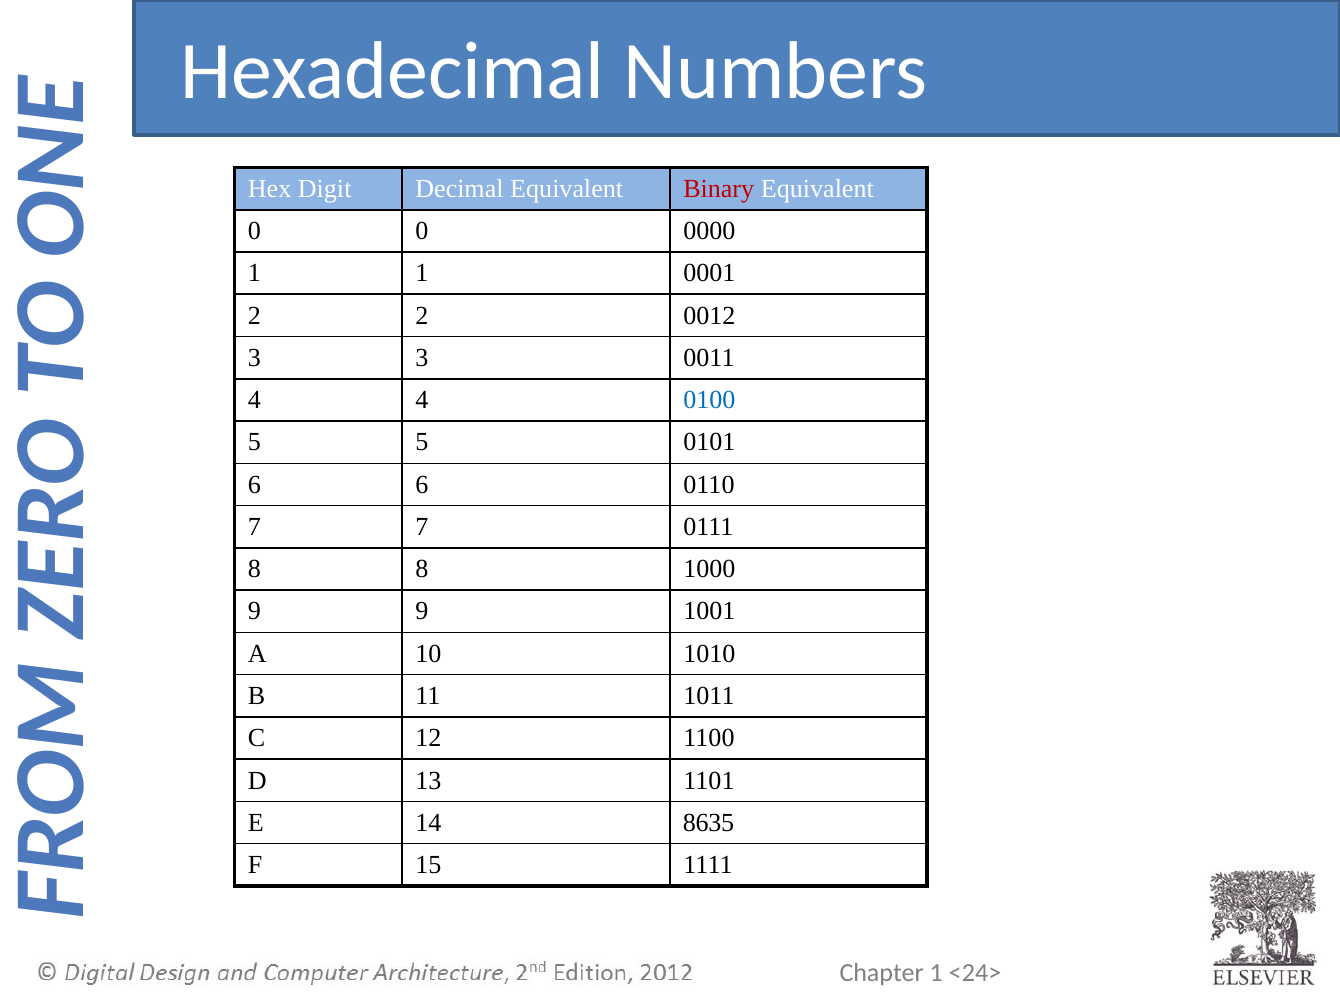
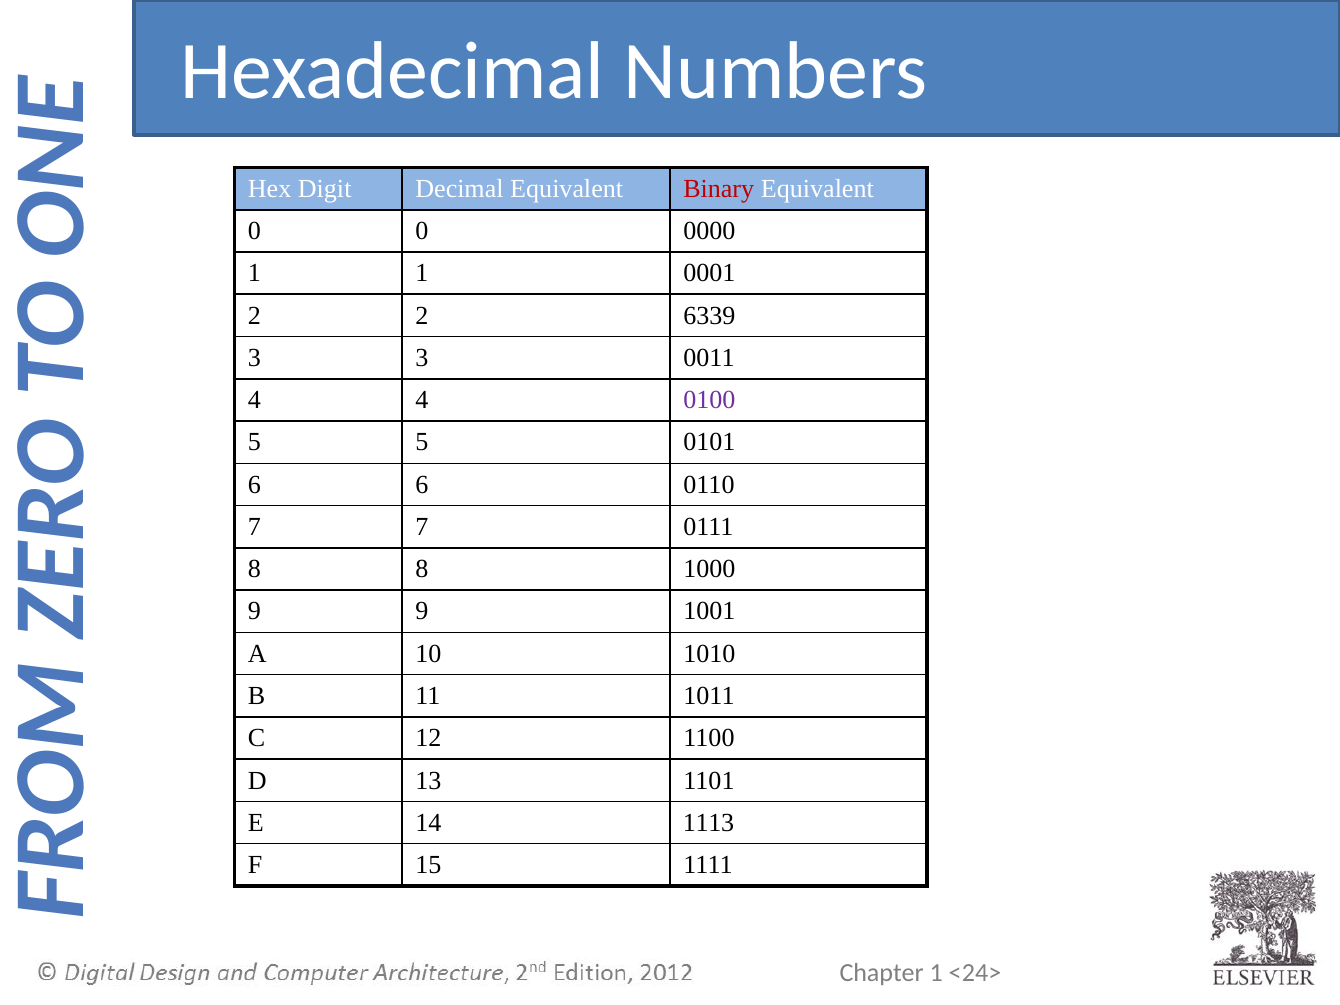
0012: 0012 -> 6339 (709, 316)
0100 colour: blue -> purple (709, 400)
8635: 8635 -> 1113 (709, 823)
